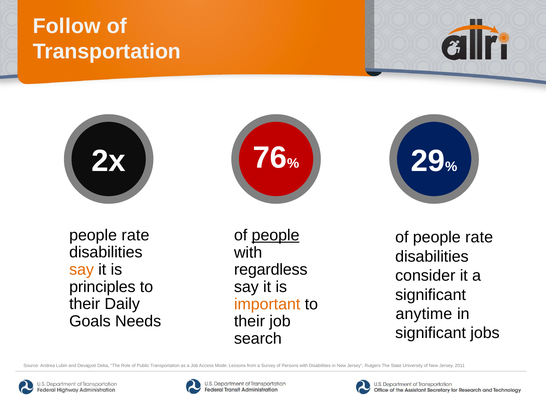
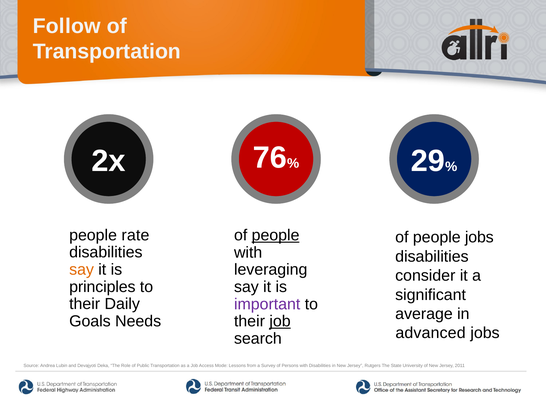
of people rate: rate -> jobs (479, 237)
regardless: regardless -> leveraging (271, 269)
important colour: orange -> purple (267, 304)
anytime: anytime -> average (424, 314)
job underline: none -> present (280, 321)
significant: significant -> advanced (431, 333)
